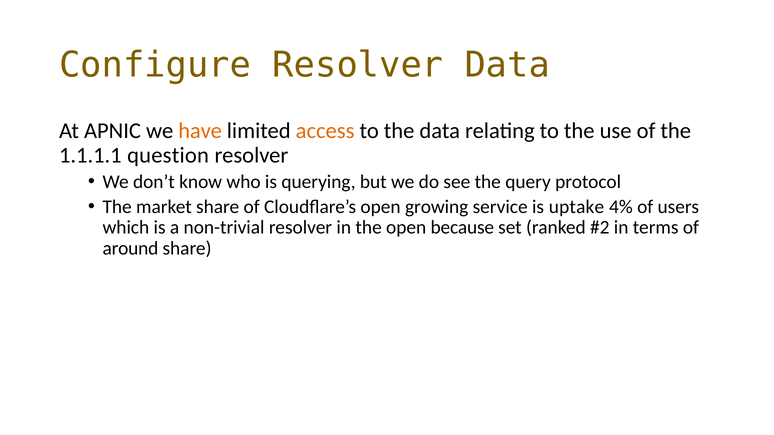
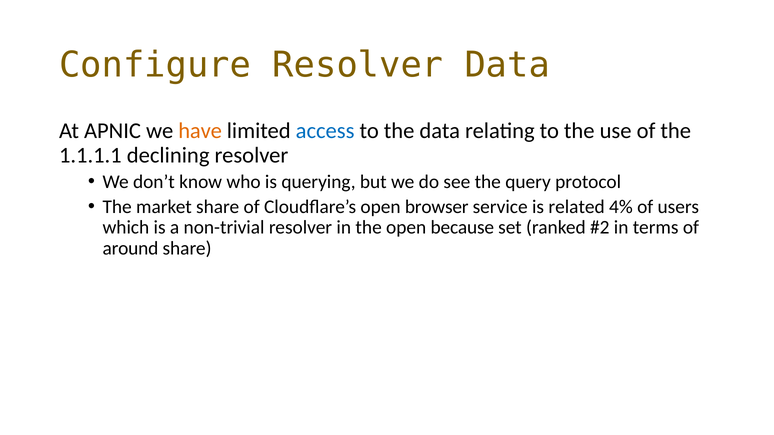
access colour: orange -> blue (325, 131)
question: question -> declining (168, 155)
growing: growing -> browser (437, 207)
uptake: uptake -> related (577, 207)
